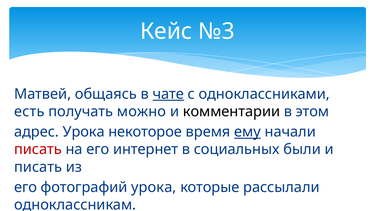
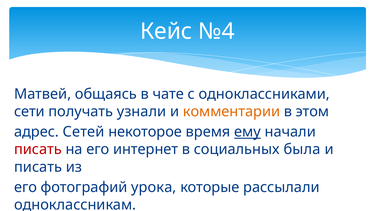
№3: №3 -> №4 (216, 31)
чате underline: present -> none (168, 94)
есть: есть -> сети (29, 111)
получать можно: можно -> узнали (142, 111)
комментарии colour: black -> orange (231, 111)
адрес Урока: Урока -> Сетей (84, 132)
были: были -> была (302, 149)
